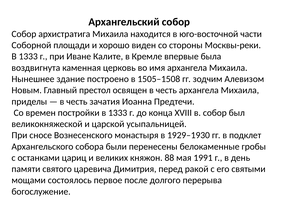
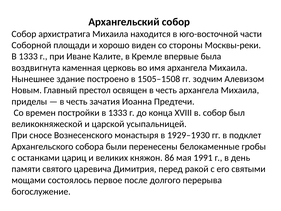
88: 88 -> 86 (169, 158)
